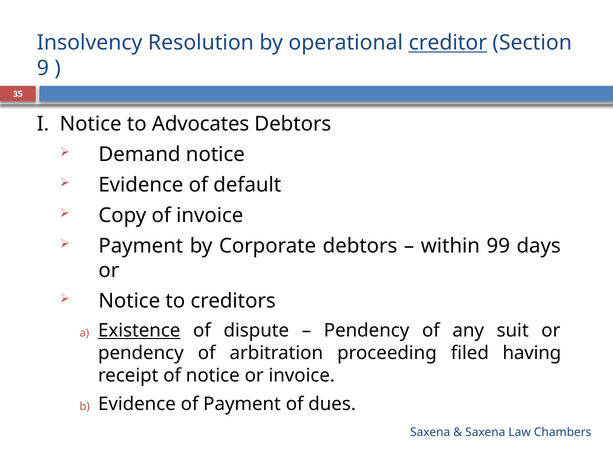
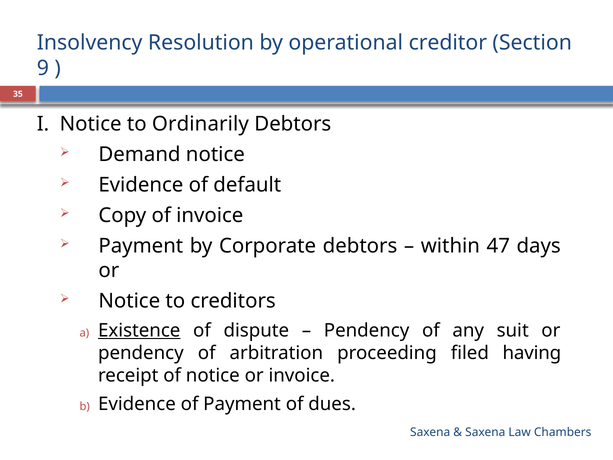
creditor underline: present -> none (448, 43)
Advocates: Advocates -> Ordinarily (200, 124)
99: 99 -> 47 (498, 246)
